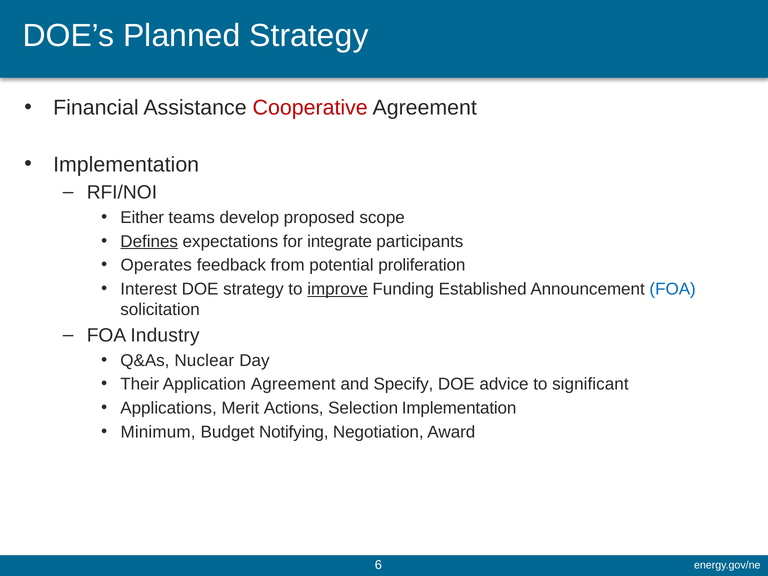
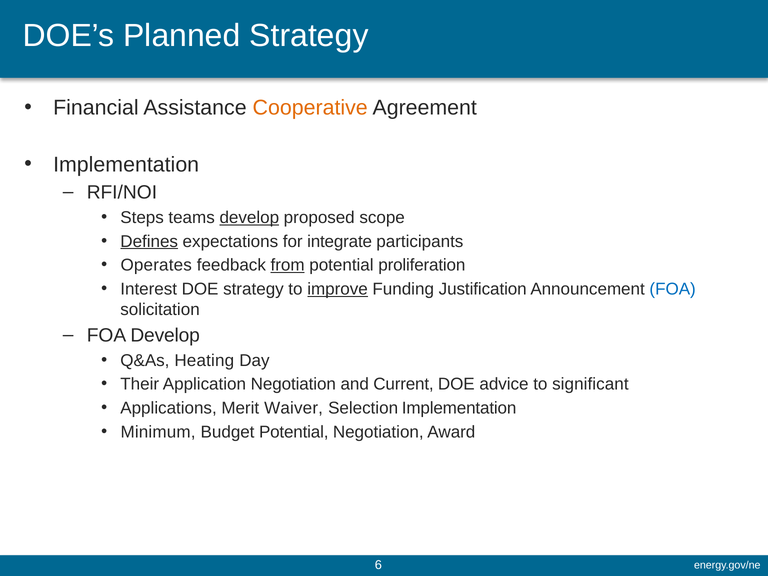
Cooperative colour: red -> orange (310, 108)
Either: Either -> Steps (142, 218)
develop underline: none -> present (249, 218)
from underline: none -> present (288, 265)
Established: Established -> Justification (483, 289)
FOA Industry: Industry -> Develop (165, 335)
Nuclear: Nuclear -> Heating (204, 360)
Application Agreement: Agreement -> Negotiation (293, 384)
Specify: Specify -> Current (403, 384)
Actions: Actions -> Waiver (294, 408)
Budget Notifying: Notifying -> Potential (294, 432)
